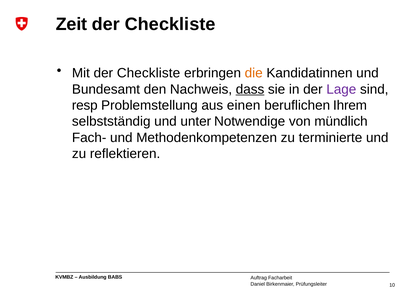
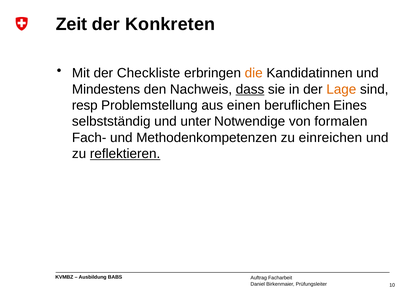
Checkliste: Checkliste -> Konkreten (170, 24)
Bundesamt: Bundesamt -> Mindestens (106, 89)
Lage colour: purple -> orange (341, 89)
Ihrem: Ihrem -> Eines (350, 105)
mündlich: mündlich -> formalen (341, 122)
terminierte: terminierte -> einreichen (330, 138)
reflektieren underline: none -> present (125, 154)
